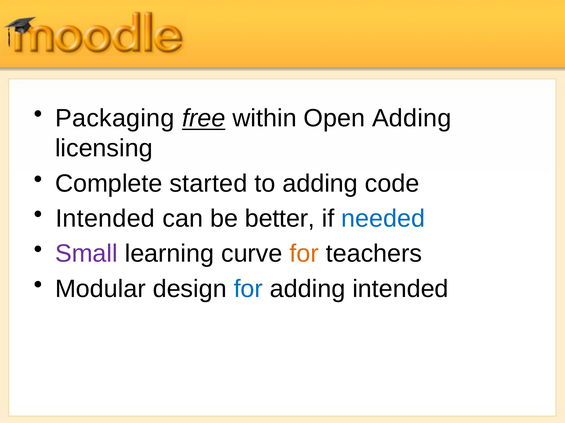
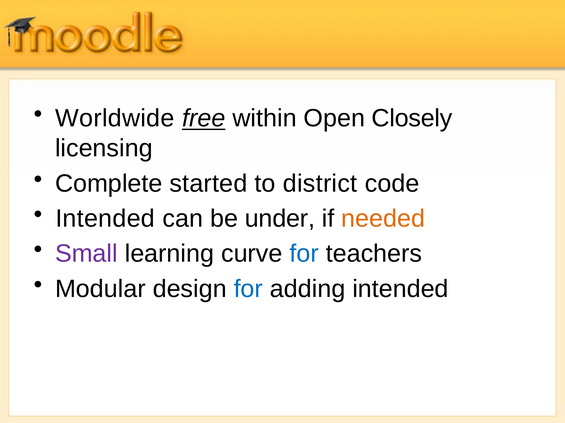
Packaging: Packaging -> Worldwide (115, 118)
Open Adding: Adding -> Closely (412, 118)
to adding: adding -> district (320, 184)
better: better -> under (280, 219)
needed colour: blue -> orange (383, 219)
for colour: orange -> blue (304, 254)
